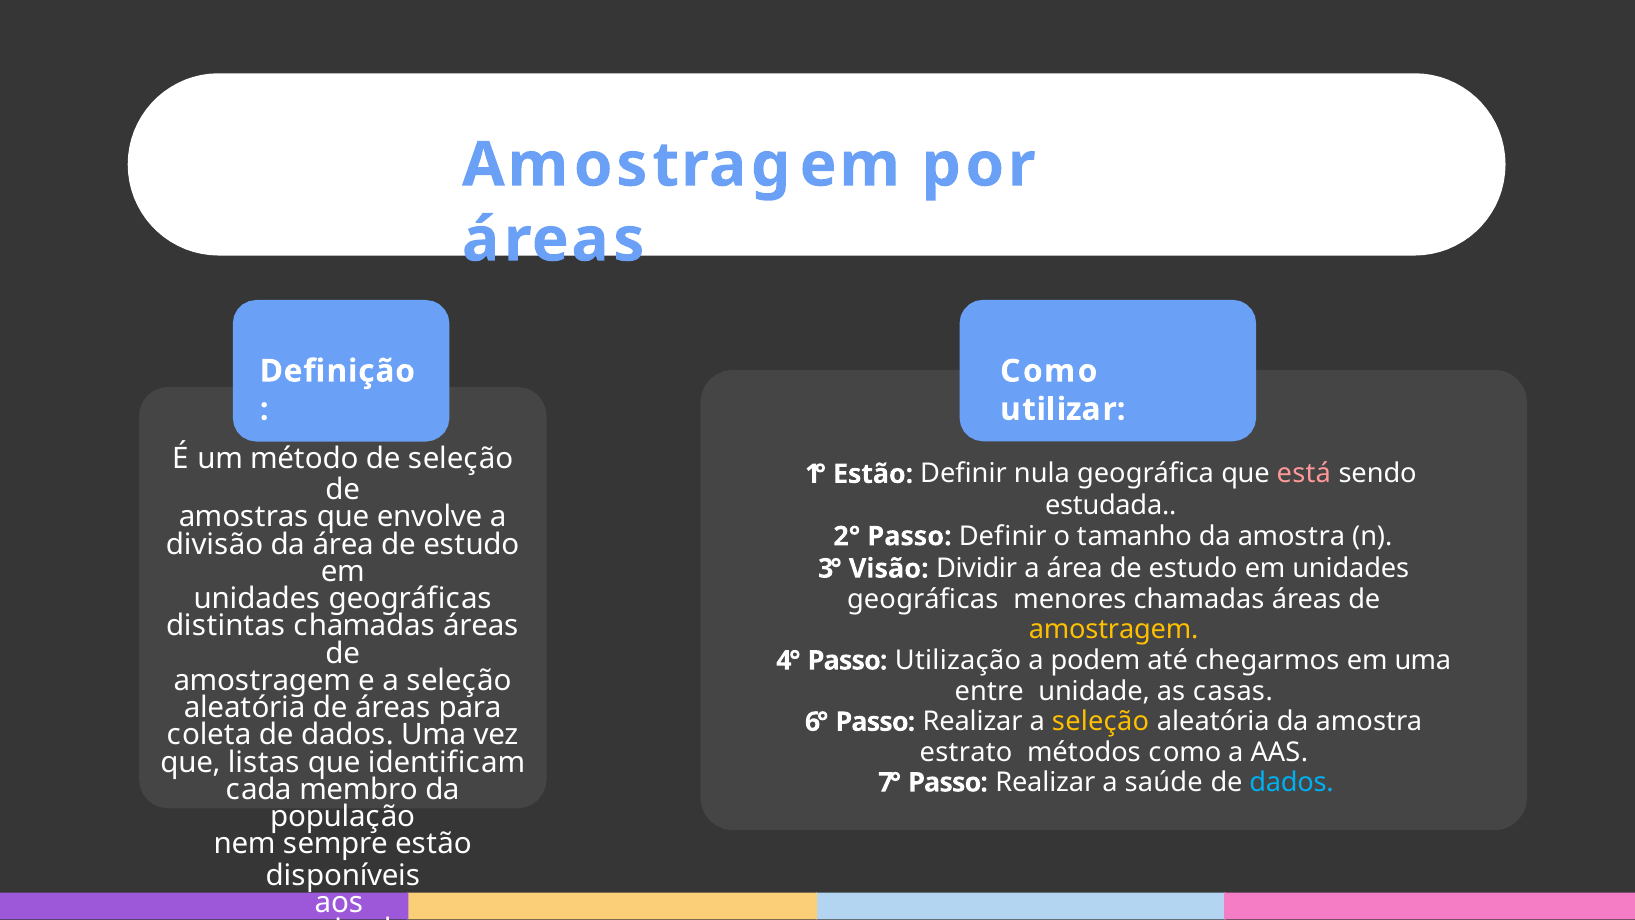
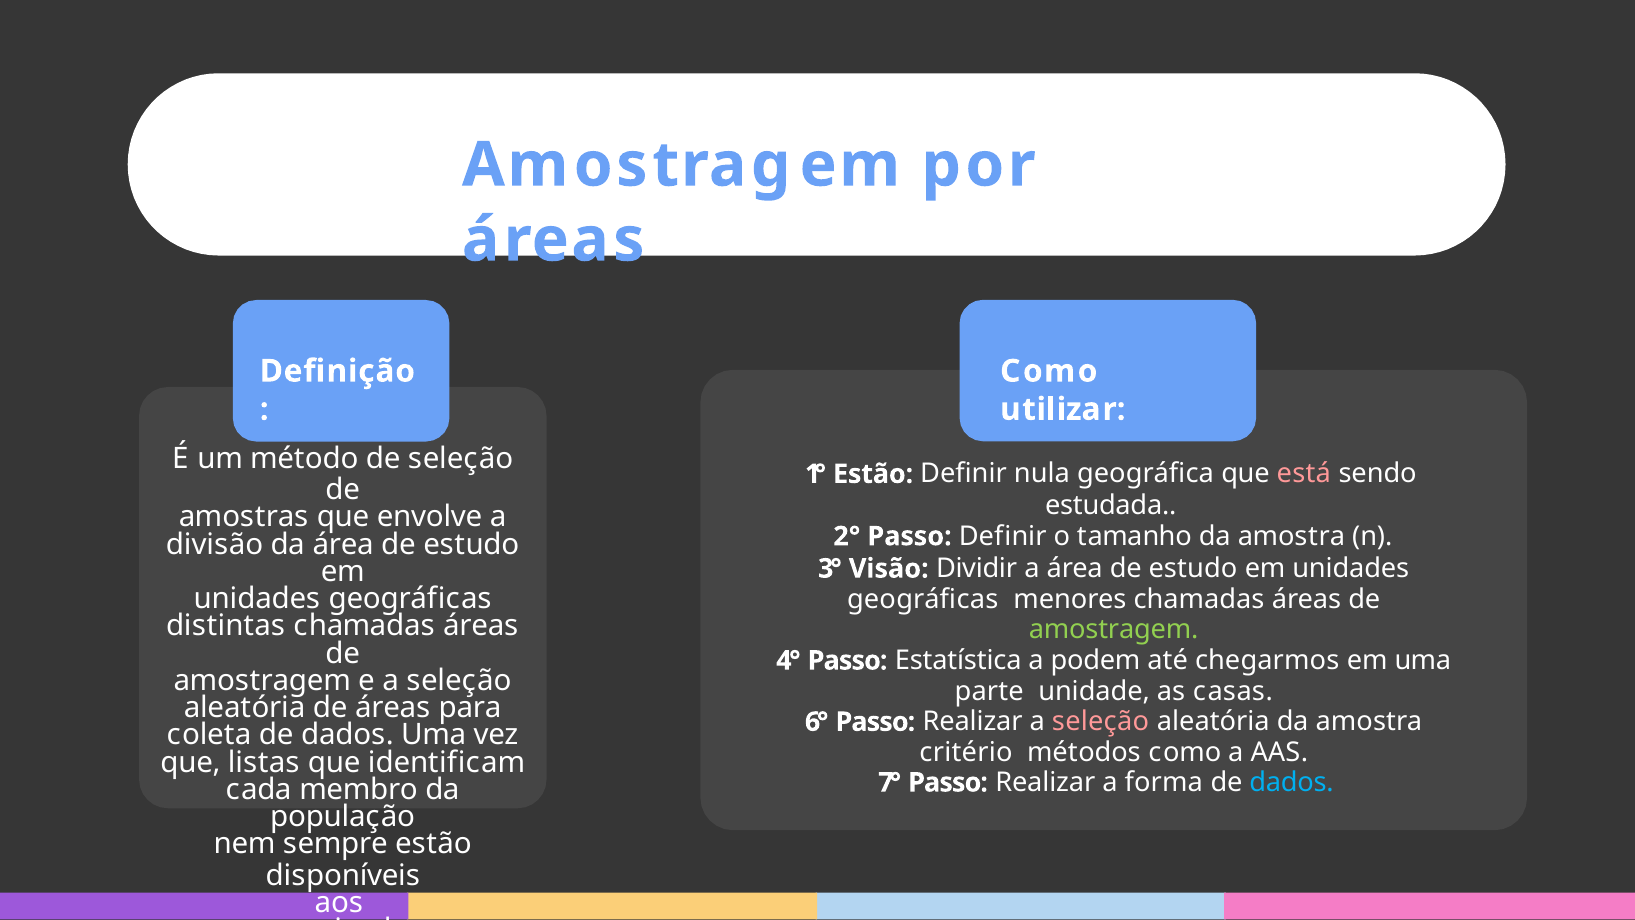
amostragem colour: yellow -> light green (1114, 630)
Utilização: Utilização -> Estatística (958, 660)
entre: entre -> parte (989, 691)
seleção colour: yellow -> pink (1101, 722)
estrato: estrato -> critério (966, 752)
saúde: saúde -> forma (1164, 782)
